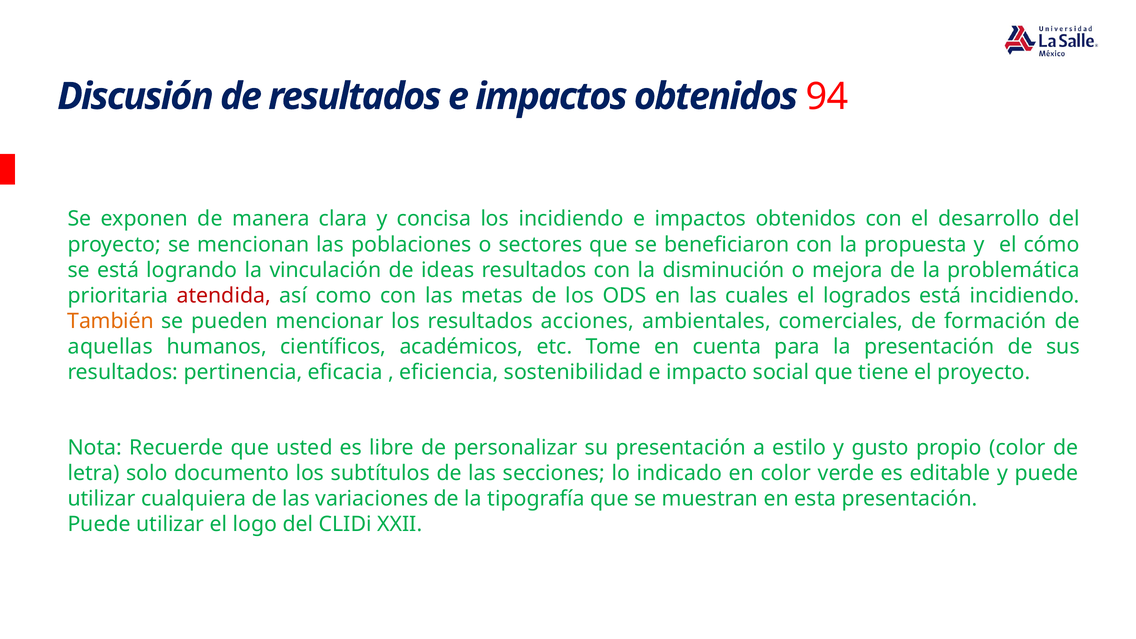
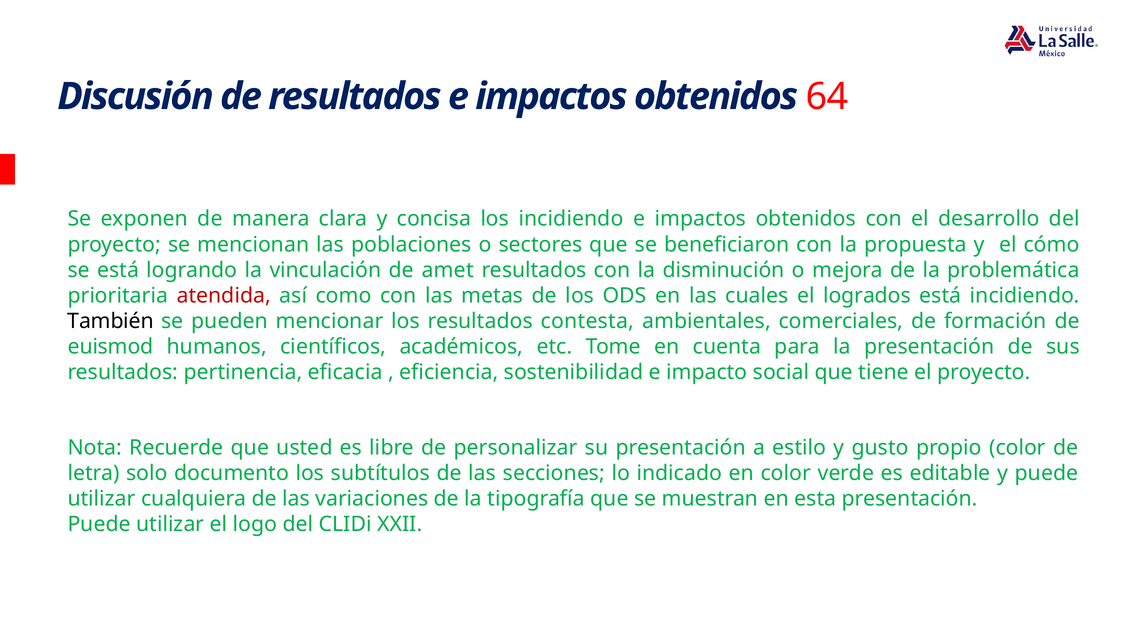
94: 94 -> 64 (827, 97)
ideas: ideas -> amet (448, 270)
También colour: orange -> black (111, 321)
acciones: acciones -> contesta (587, 321)
aquellas: aquellas -> euismod (111, 347)
